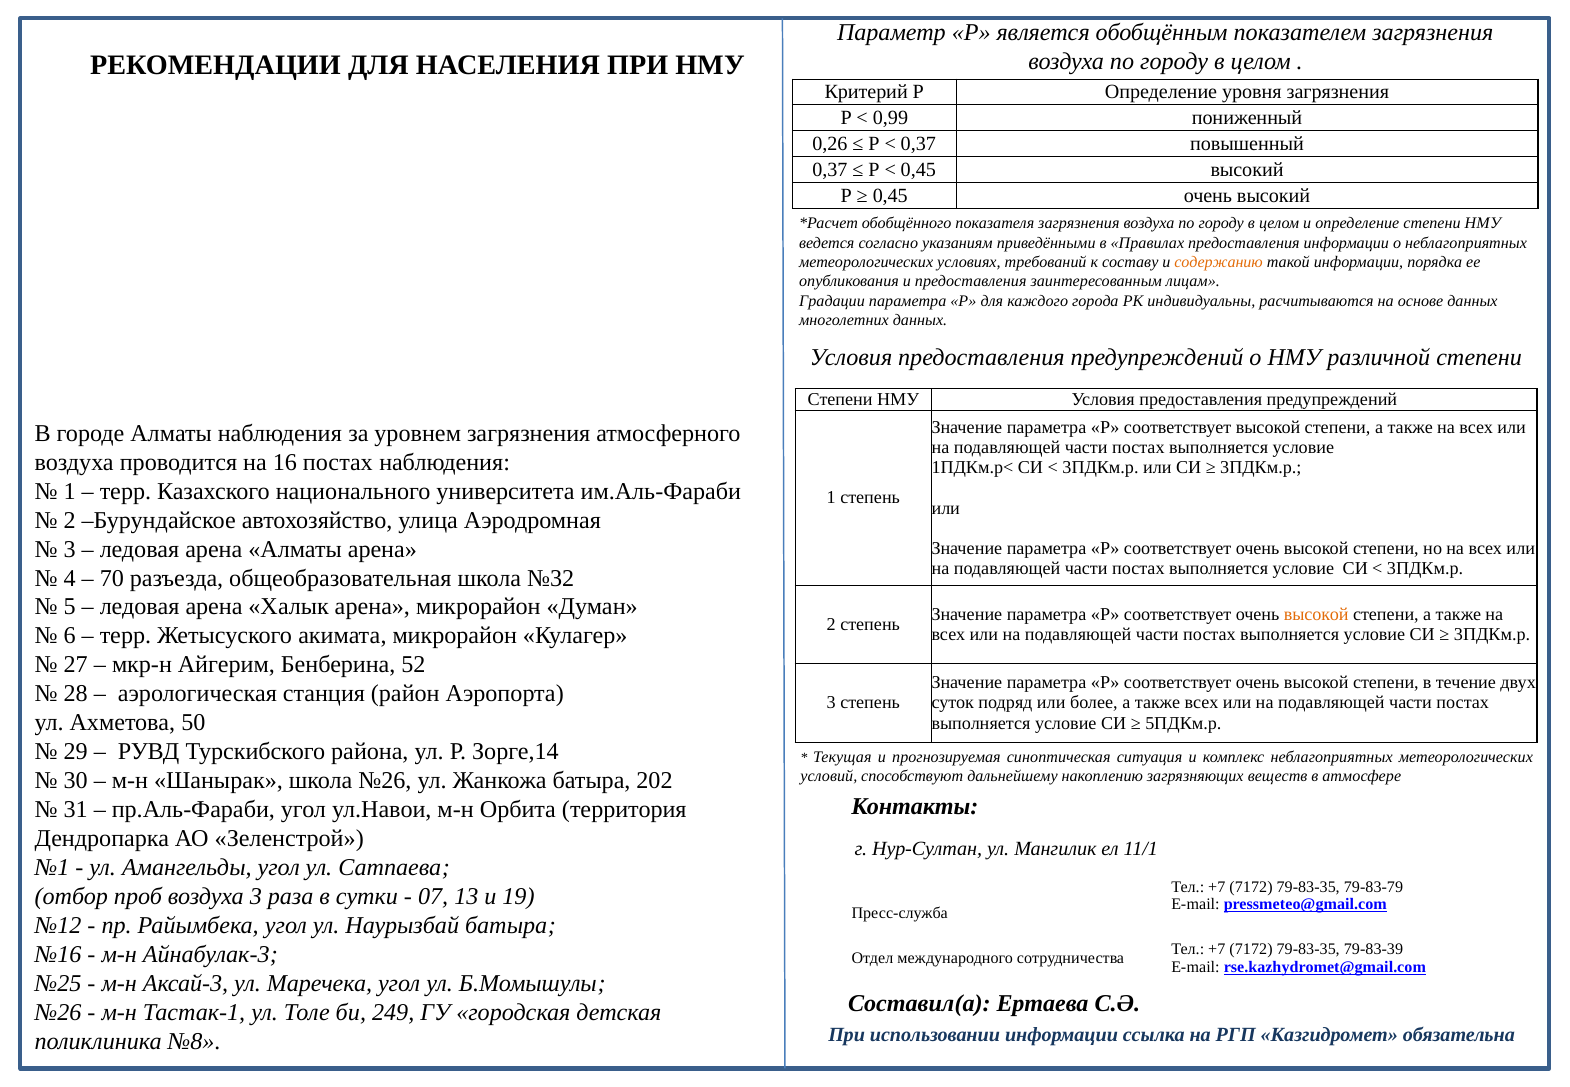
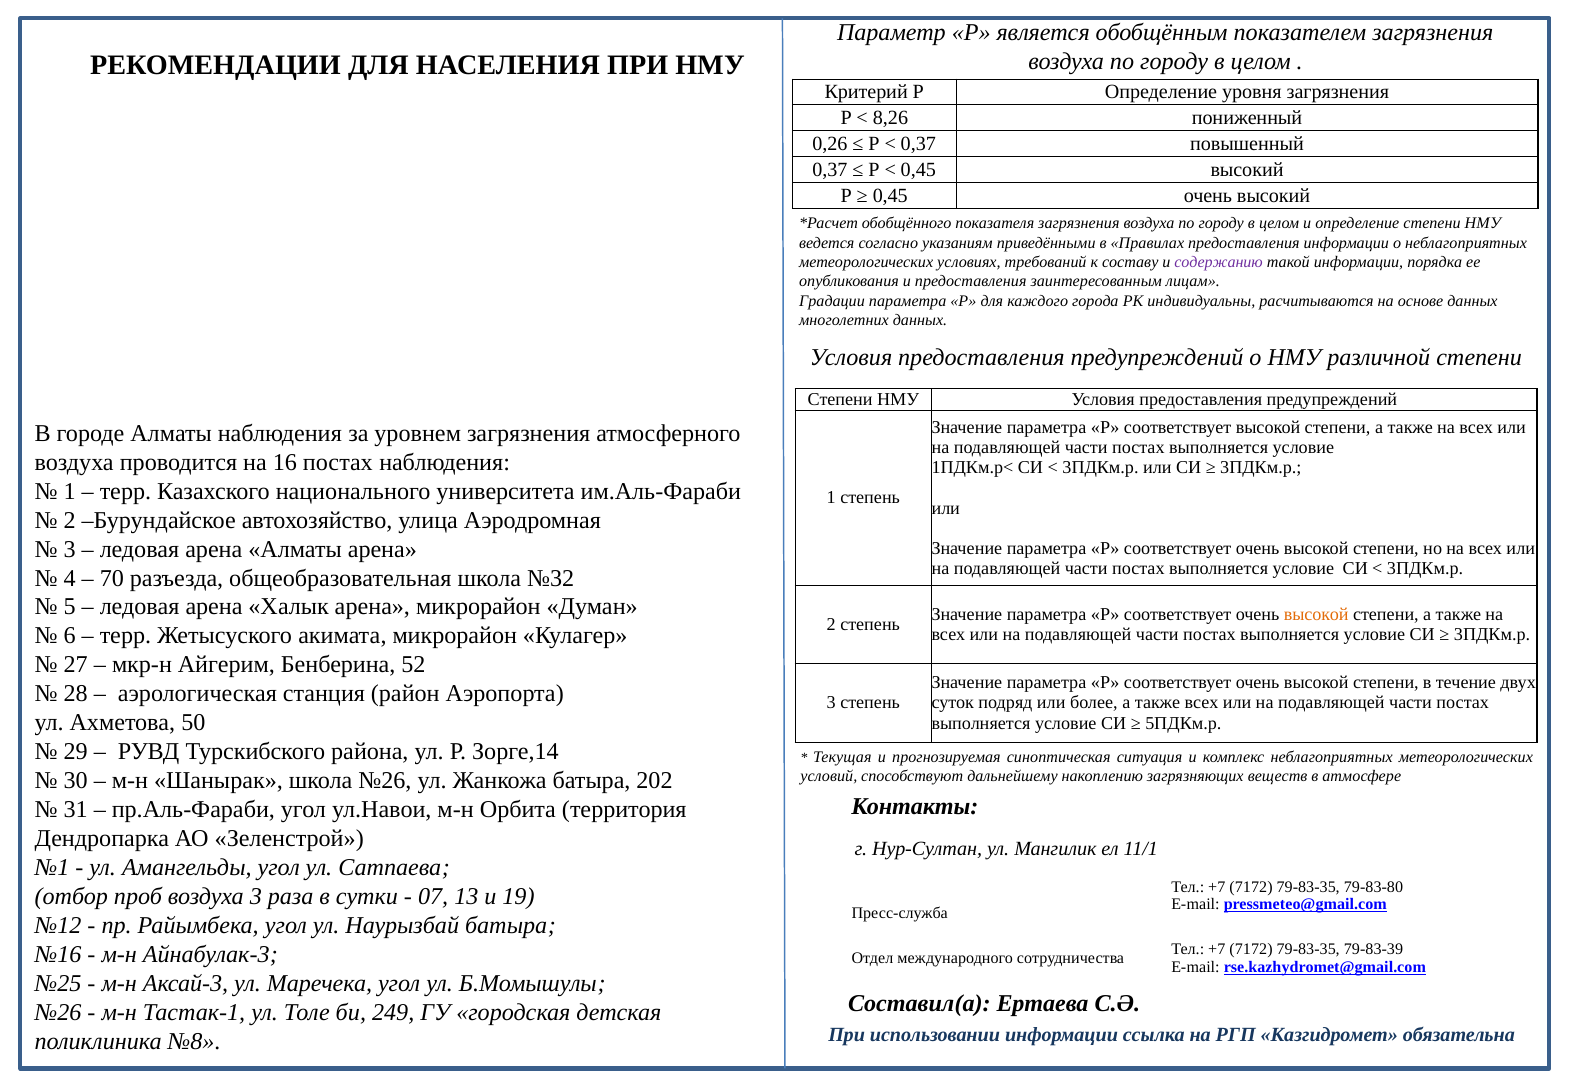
0,99: 0,99 -> 8,26 (890, 118)
содержанию colour: orange -> purple (1219, 262)
79-83-79: 79-83-79 -> 79-83-80 (1374, 887)
